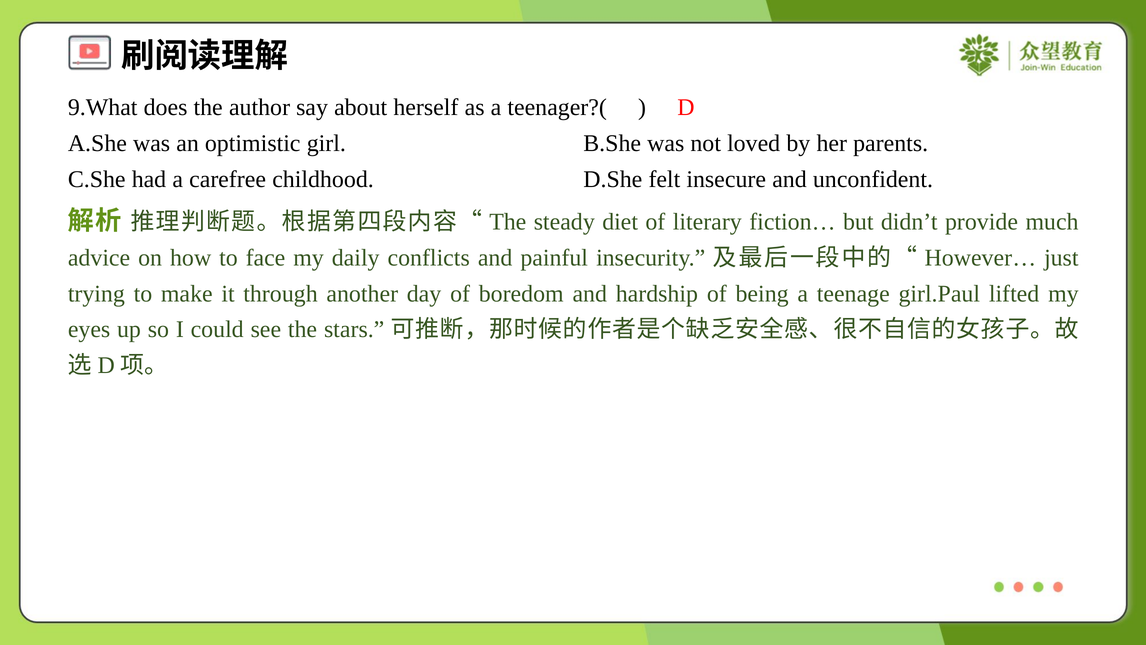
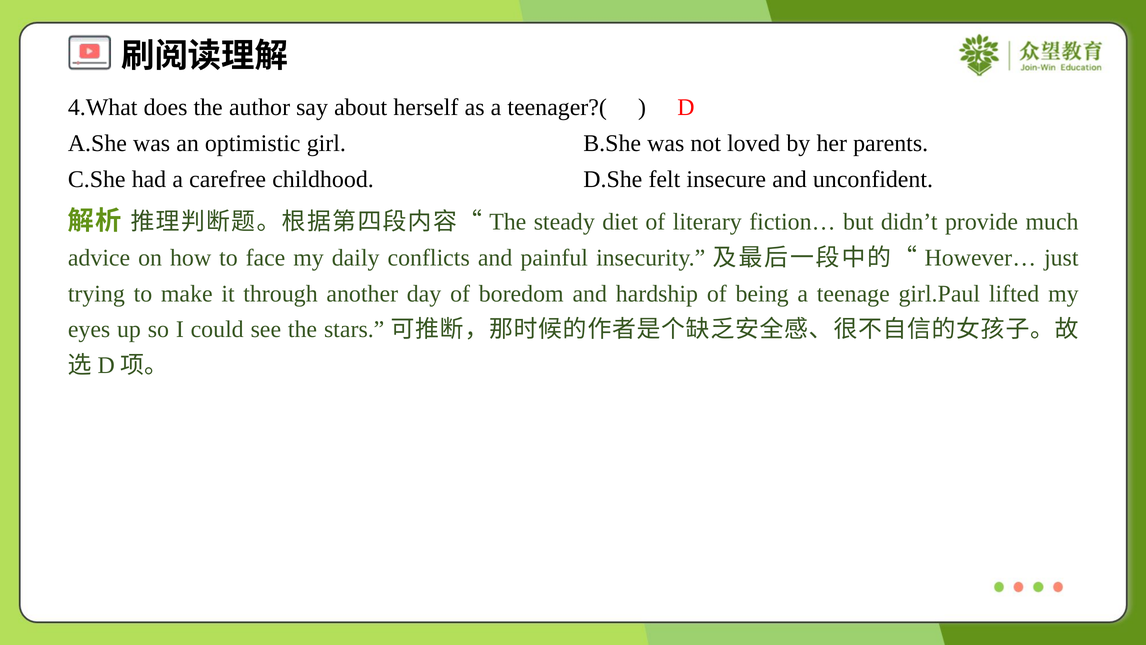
9.What: 9.What -> 4.What (103, 107)
